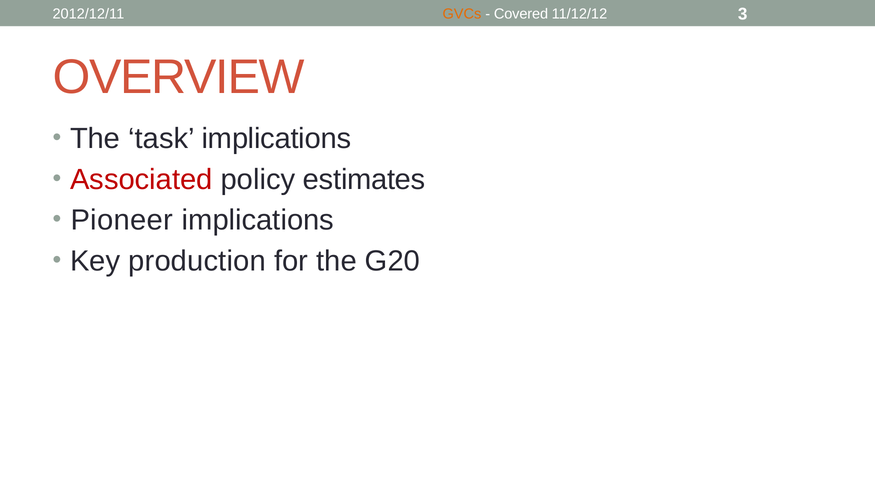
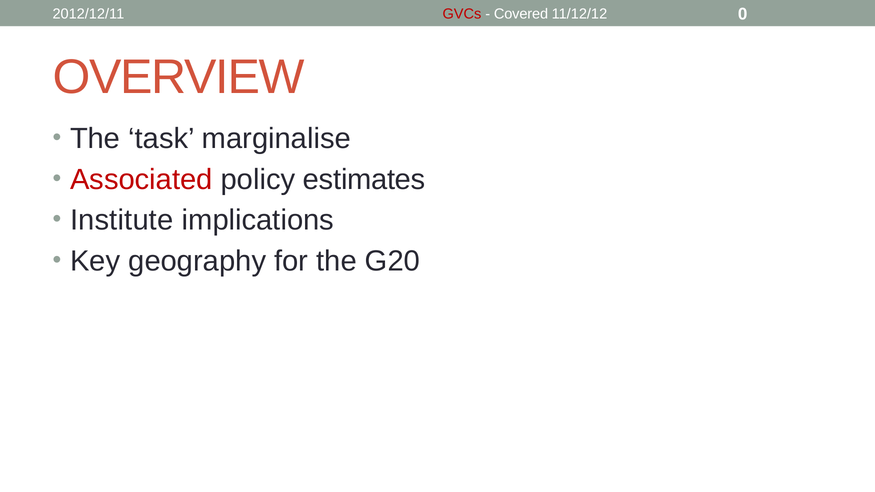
GVCs colour: orange -> red (462, 14)
3: 3 -> 0 (743, 14)
task implications: implications -> marginalise (276, 139)
Pioneer: Pioneer -> Institute (122, 220)
production: production -> geography (197, 261)
